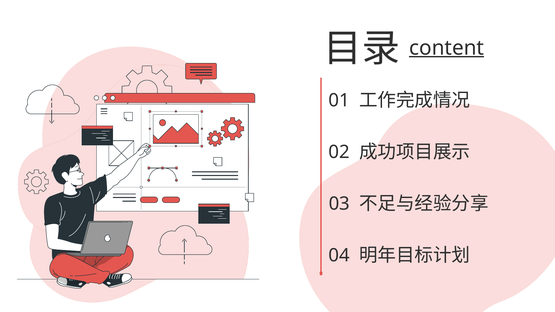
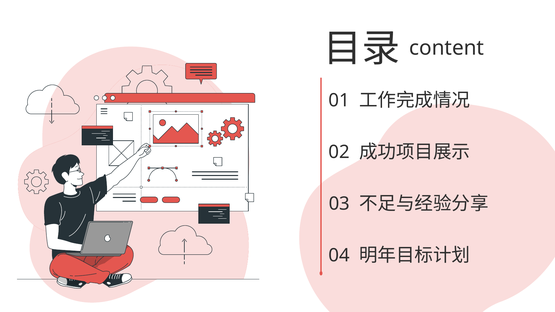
content underline: present -> none (447, 48)
